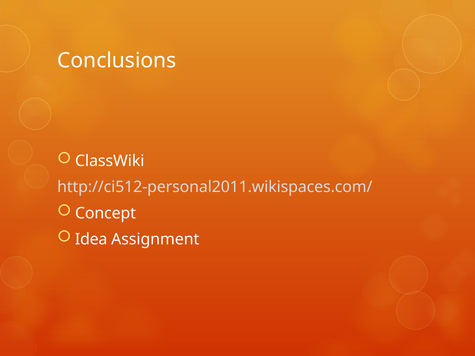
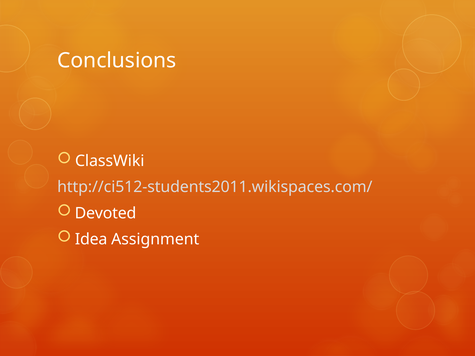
http://ci512-personal2011.wikispaces.com/: http://ci512-personal2011.wikispaces.com/ -> http://ci512-students2011.wikispaces.com/ (215, 187)
Concept: Concept -> Devoted (106, 213)
